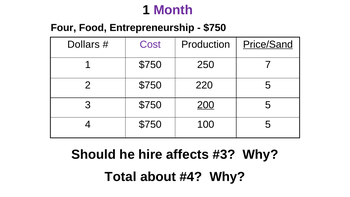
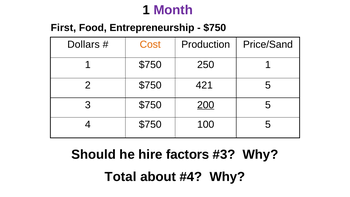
Four: Four -> First (63, 28)
Cost colour: purple -> orange (150, 44)
Price/Sand underline: present -> none (268, 44)
250 7: 7 -> 1 (268, 65)
220: 220 -> 421 (204, 85)
affects: affects -> factors (188, 154)
